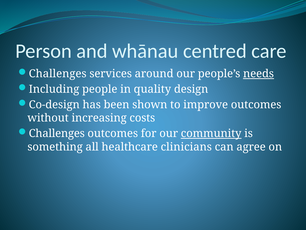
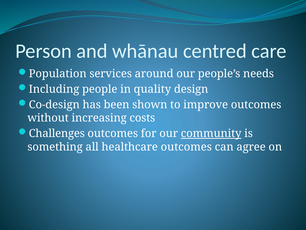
Challenges: Challenges -> Population (58, 74)
needs underline: present -> none (258, 74)
healthcare clinicians: clinicians -> outcomes (186, 147)
